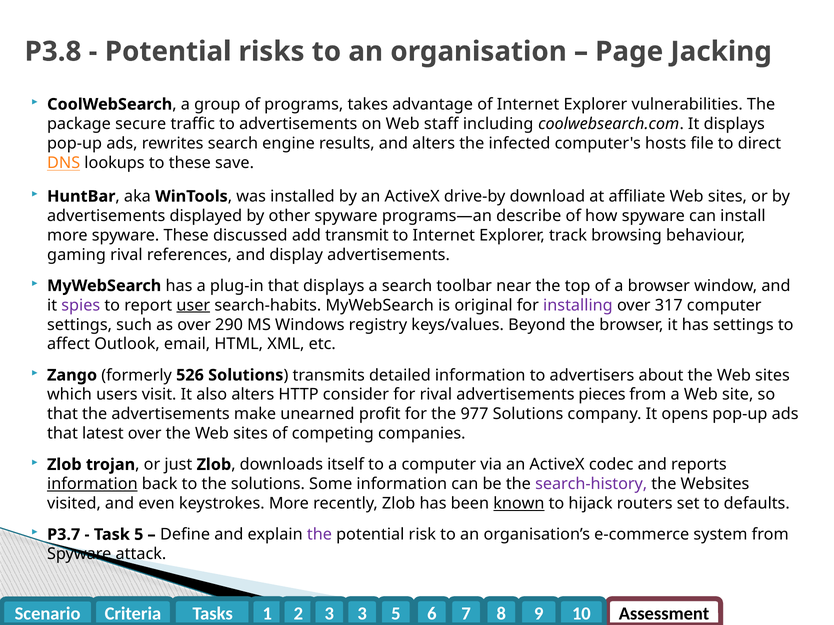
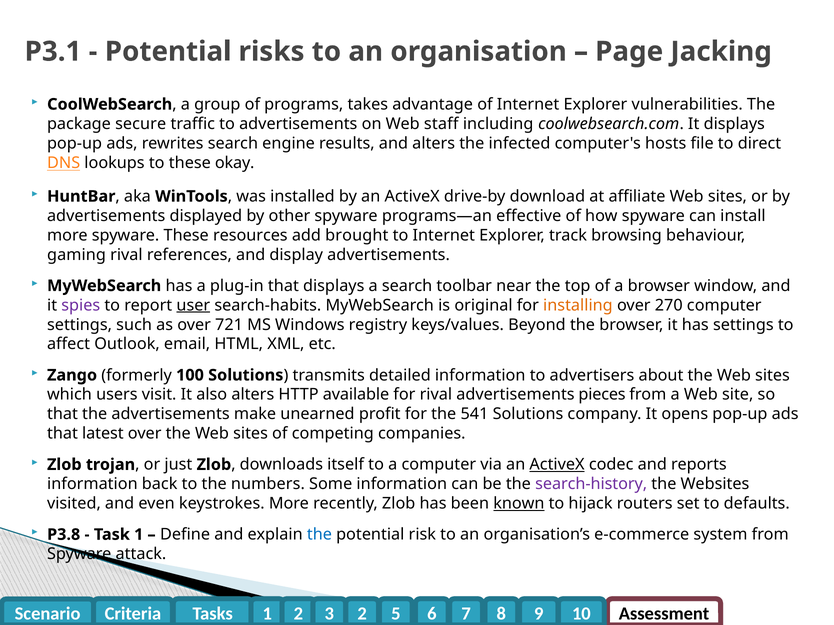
P3.8: P3.8 -> P3.1 (53, 52)
save: save -> okay (235, 163)
describe: describe -> effective (529, 216)
discussed: discussed -> resources (250, 235)
transmit: transmit -> brought (357, 235)
installing colour: purple -> orange (578, 305)
317: 317 -> 270 (669, 305)
290: 290 -> 721 (229, 325)
526: 526 -> 100 (190, 375)
consider: consider -> available (356, 395)
977: 977 -> 541 (474, 414)
ActiveX underline: none -> present (557, 465)
information underline: present -> none (92, 484)
the solutions: solutions -> numbers (268, 484)
P3.7: P3.7 -> P3.8 (64, 535)
Task 5: 5 -> 1 (139, 535)
the colour: purple -> blue (319, 535)
3: 3 -> 2 (362, 614)
